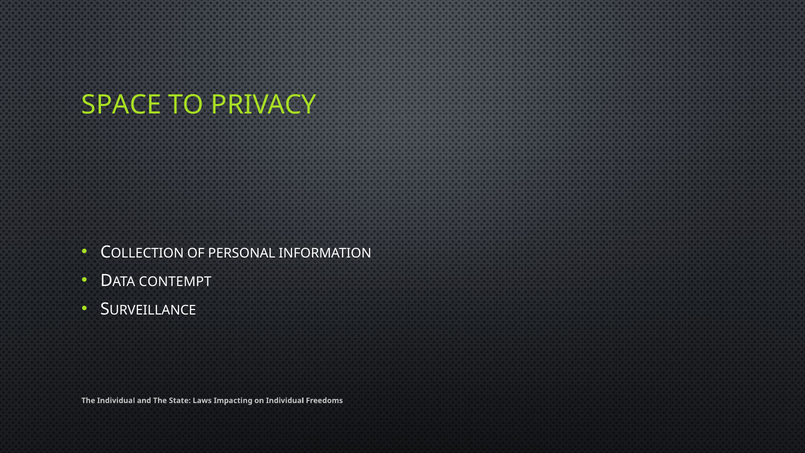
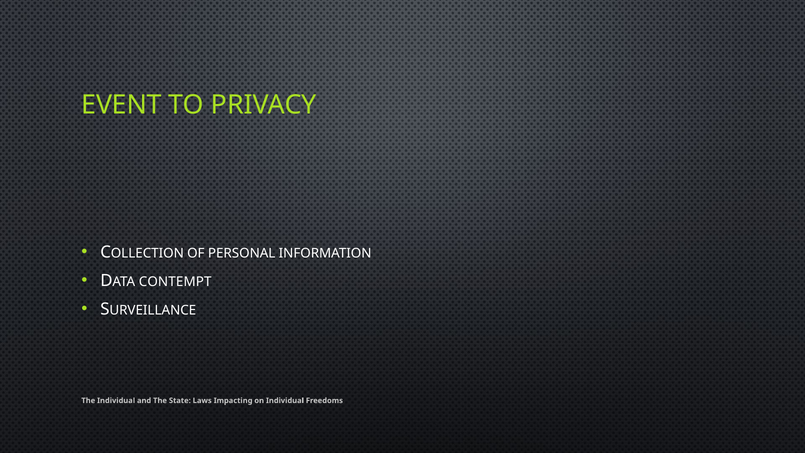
SPACE: SPACE -> EVENT (122, 105)
